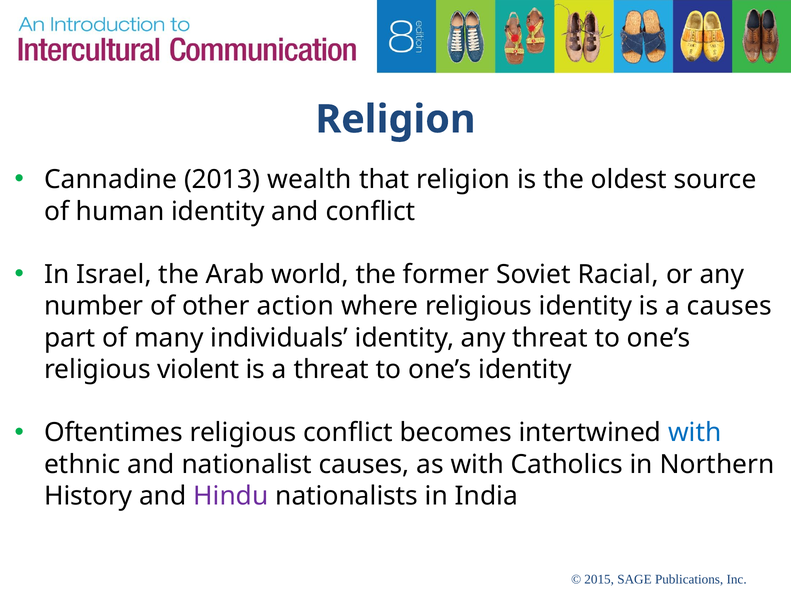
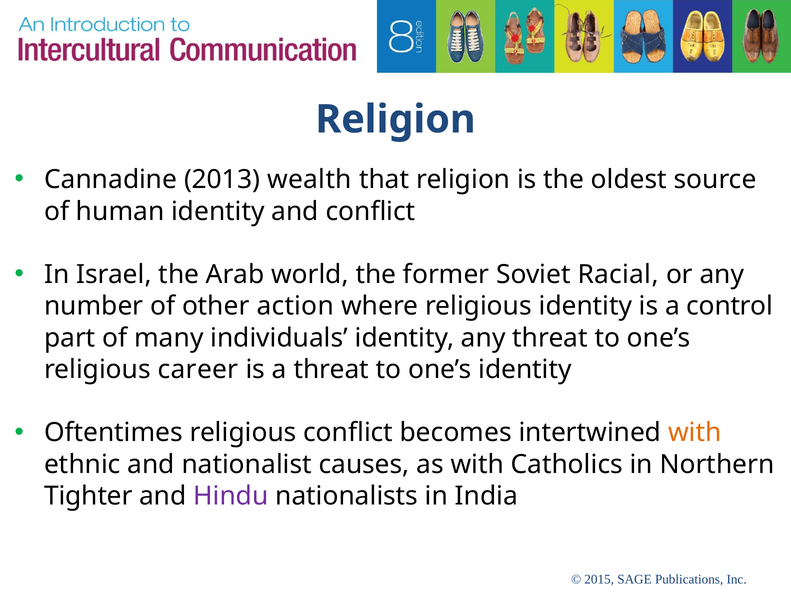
a causes: causes -> control (730, 306)
violent: violent -> career (198, 370)
with colour: blue -> orange (695, 433)
History: History -> Tighter (88, 496)
